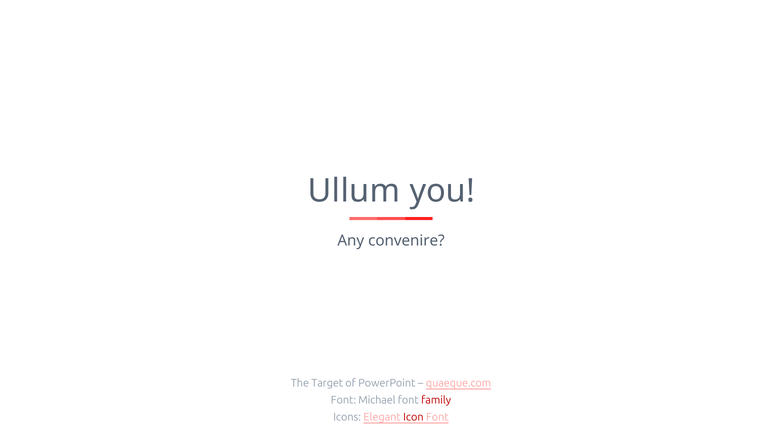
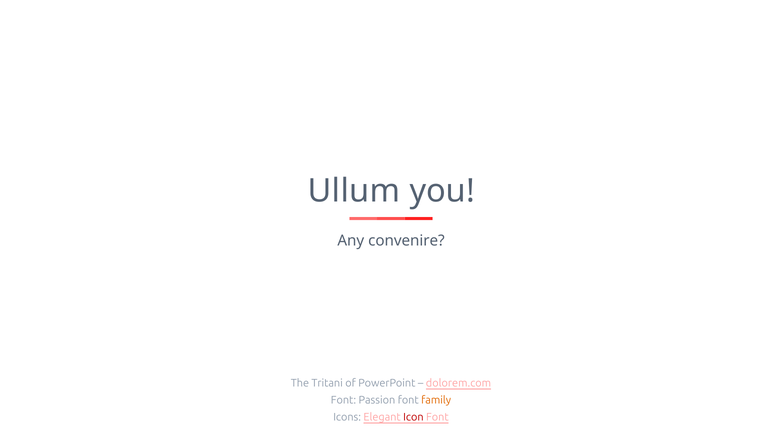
Target: Target -> Tritani (327, 383)
quaeque.com: quaeque.com -> dolorem.com (458, 383)
Michael: Michael -> Passion (377, 400)
family colour: red -> orange (436, 400)
